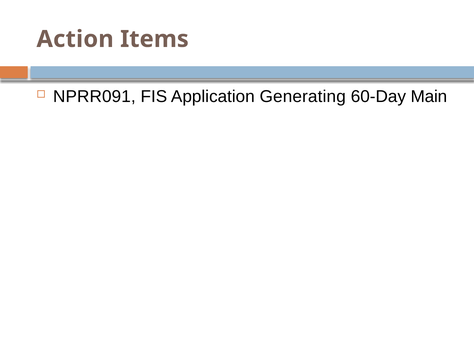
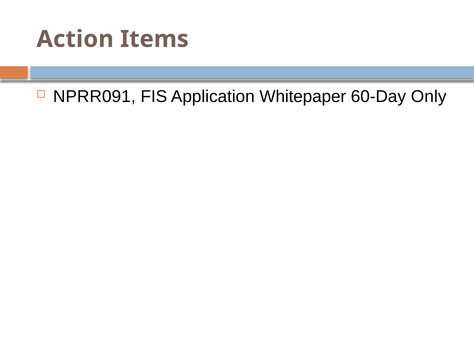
Generating: Generating -> Whitepaper (303, 97)
Main: Main -> Only (429, 97)
